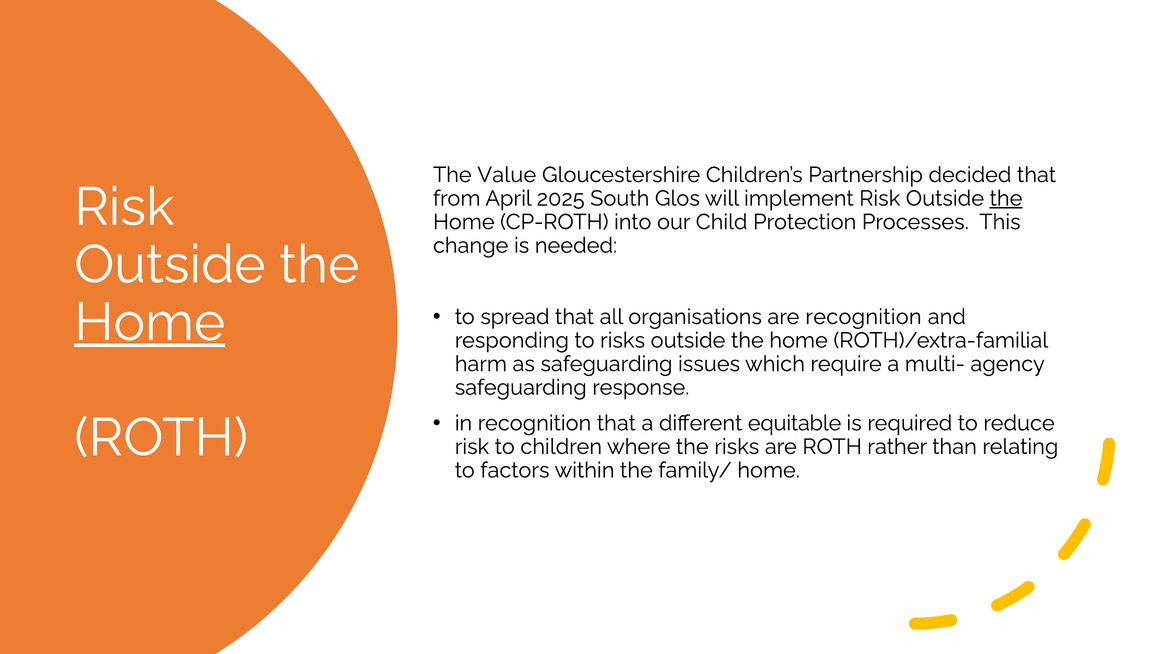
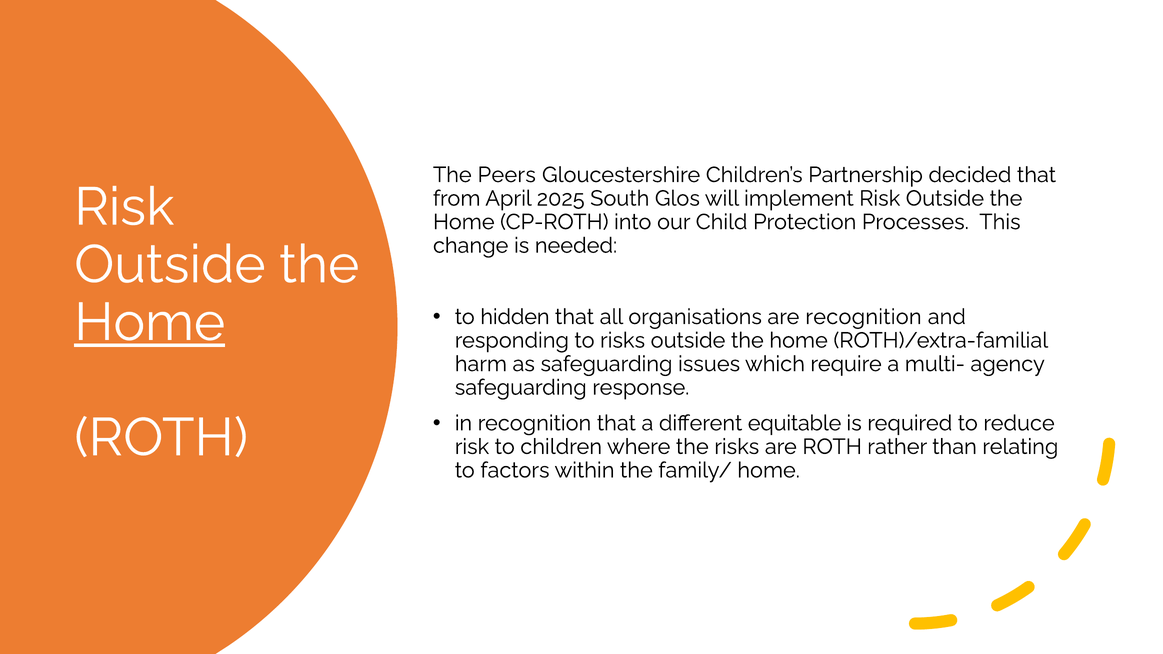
Value: Value -> Peers (507, 175)
the underline: present -> none (1006, 199)
spread: spread -> hidden (515, 317)
